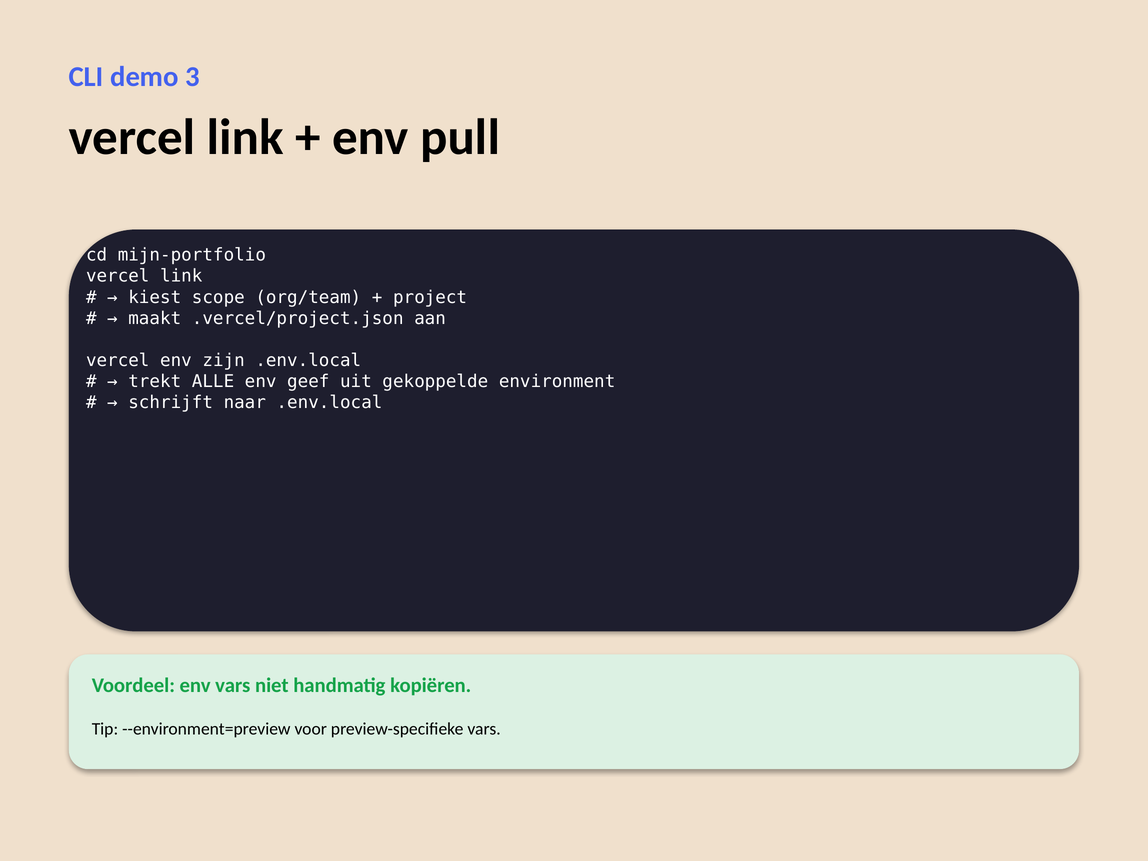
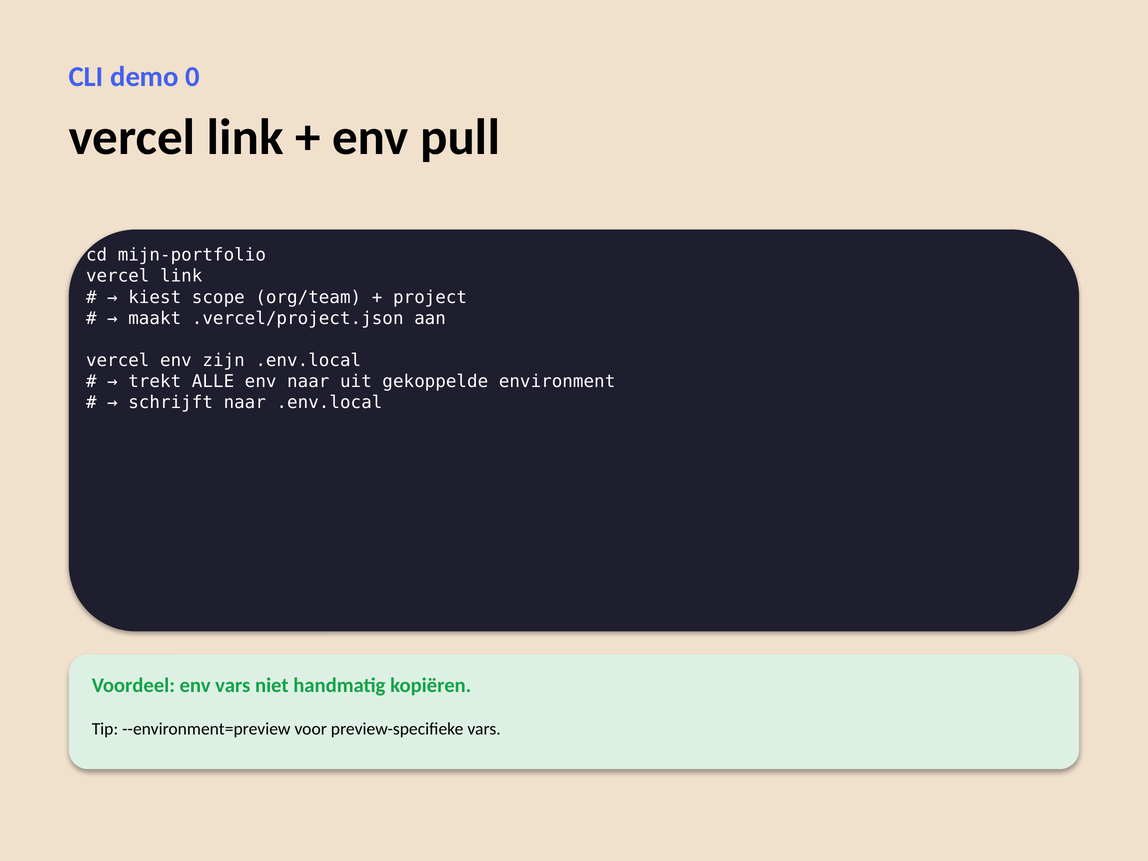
3: 3 -> 0 (193, 77)
env geef: geef -> naar (308, 381)
